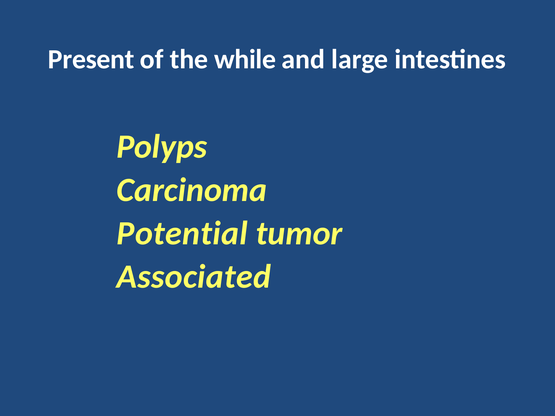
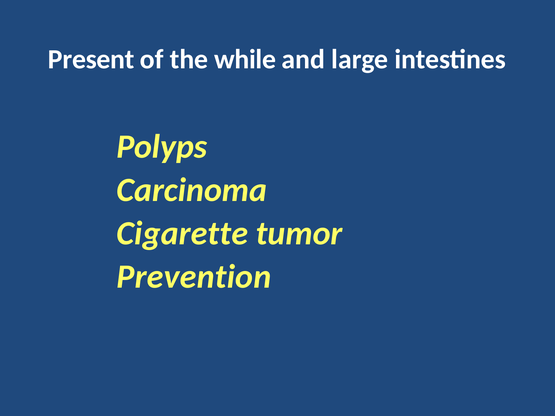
Potential: Potential -> Cigarette (182, 233)
Associated: Associated -> Prevention (194, 277)
